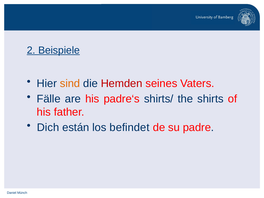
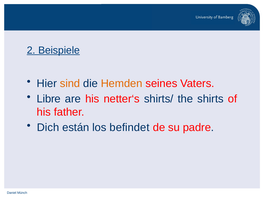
Hemden colour: red -> orange (122, 83)
Fälle: Fälle -> Libre (49, 99)
padre‘s: padre‘s -> netter‘s (122, 99)
